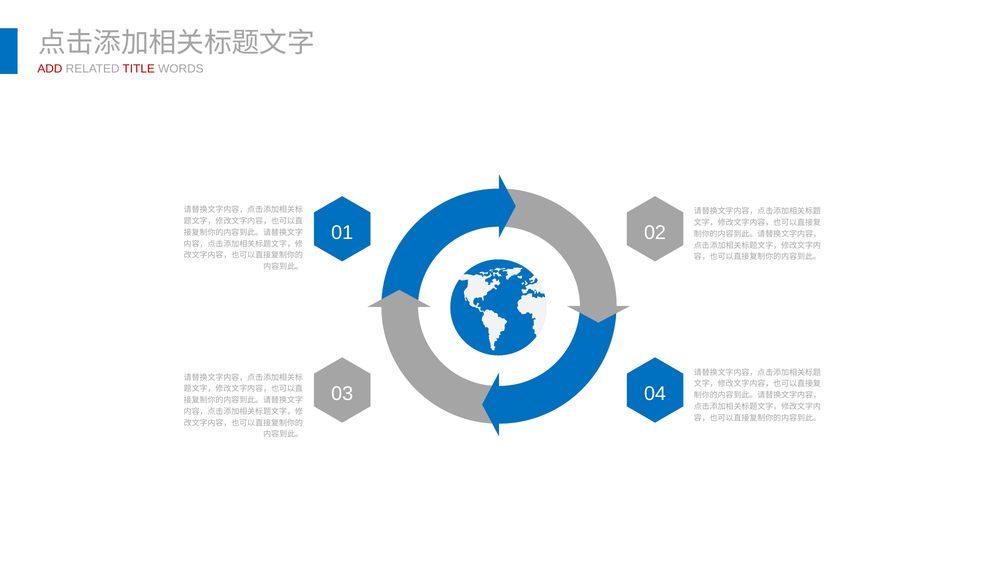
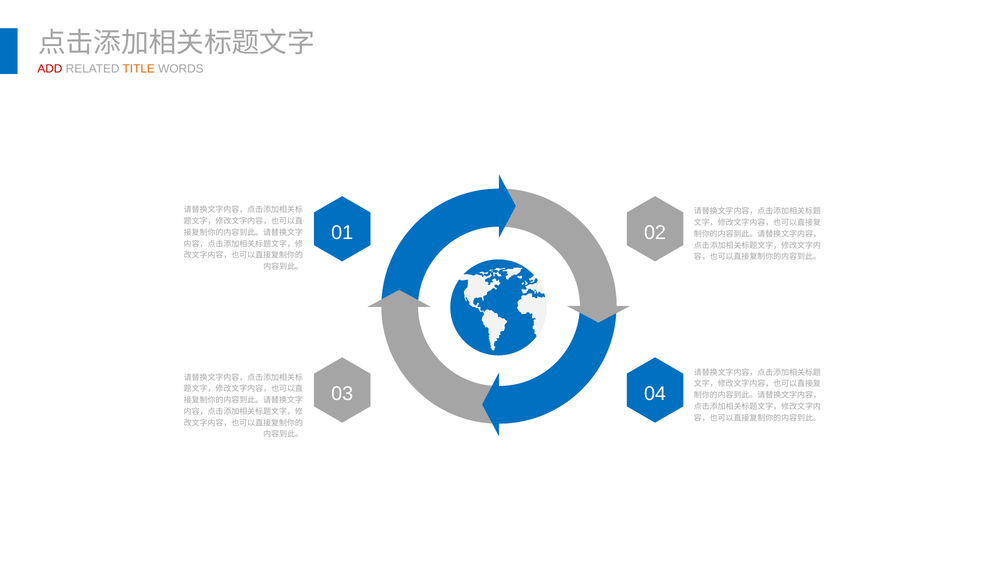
TITLE colour: red -> orange (139, 69)
